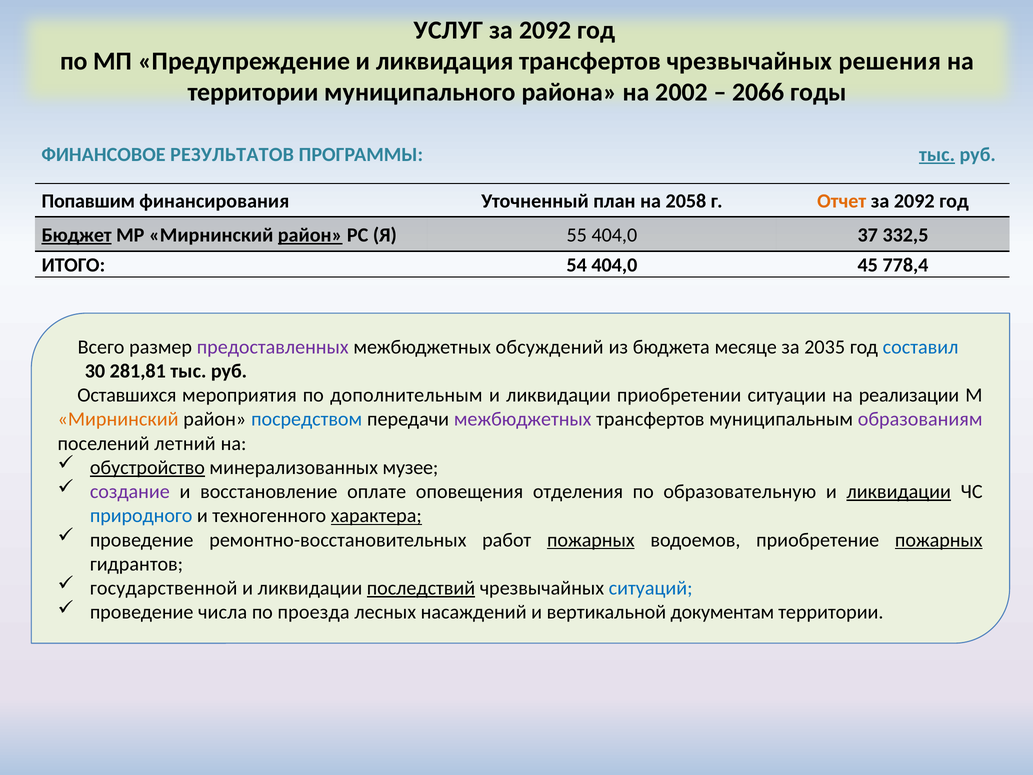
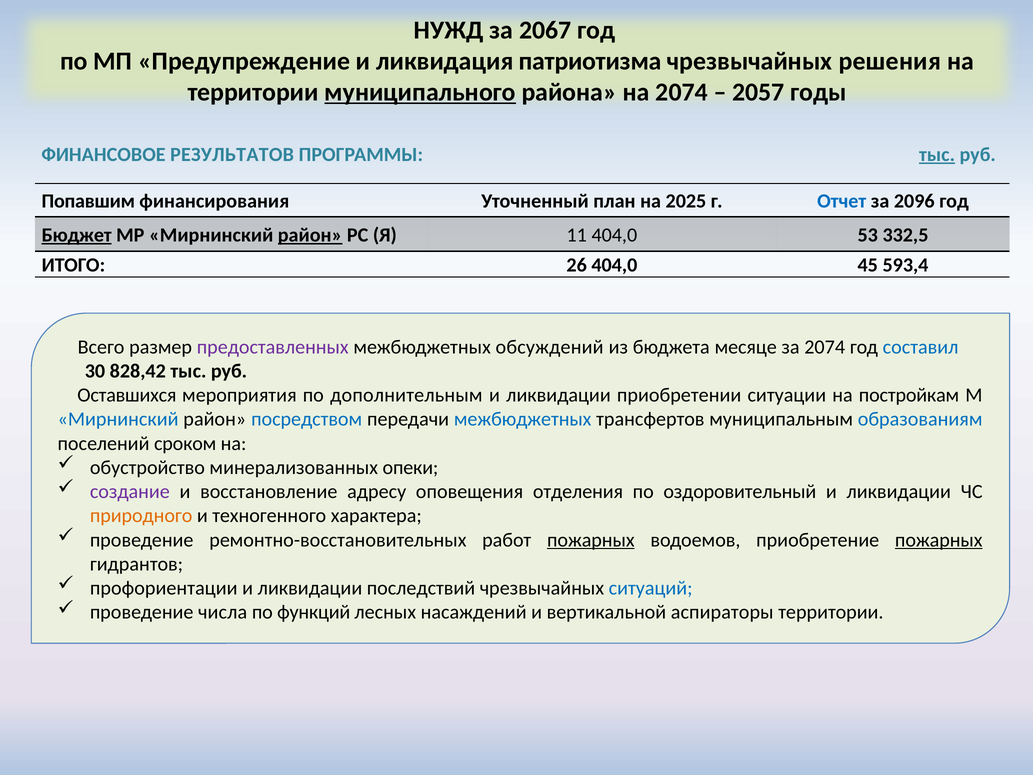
УСЛУГ: УСЛУГ -> НУЖД (449, 30)
2092: 2092 -> 2067 (545, 30)
ликвидация трансфертов: трансфертов -> патриотизма (590, 61)
муниципального underline: none -> present (420, 92)
на 2002: 2002 -> 2074 (682, 92)
2066: 2066 -> 2057 (758, 92)
2058: 2058 -> 2025 (686, 201)
Отчет colour: orange -> blue (842, 201)
2092: 2092 -> 2096 (914, 201)
55: 55 -> 11 (577, 235)
37: 37 -> 53 (868, 235)
54: 54 -> 26 (577, 265)
778,4: 778,4 -> 593,4 (905, 265)
за 2035: 2035 -> 2074 (825, 347)
281,81: 281,81 -> 828,42 (138, 371)
реализации: реализации -> постройкам (909, 395)
Мирнинский colour: orange -> blue (118, 419)
межбюджетных colour: purple -> blue (523, 419)
образованиям colour: purple -> blue (920, 419)
летний: летний -> сроком (185, 443)
обустройство underline: present -> none (147, 467)
музее: музее -> опеки (410, 467)
оплате: оплате -> адресу (377, 491)
образовательную: образовательную -> оздоровительный (740, 491)
ликвидации underline: present -> none (899, 491)
природного colour: blue -> orange (141, 516)
характера underline: present -> none (376, 516)
государственной: государственной -> профориентации (164, 588)
последствий underline: present -> none (421, 588)
проезда: проезда -> функций (314, 612)
документам: документам -> аспираторы (722, 612)
